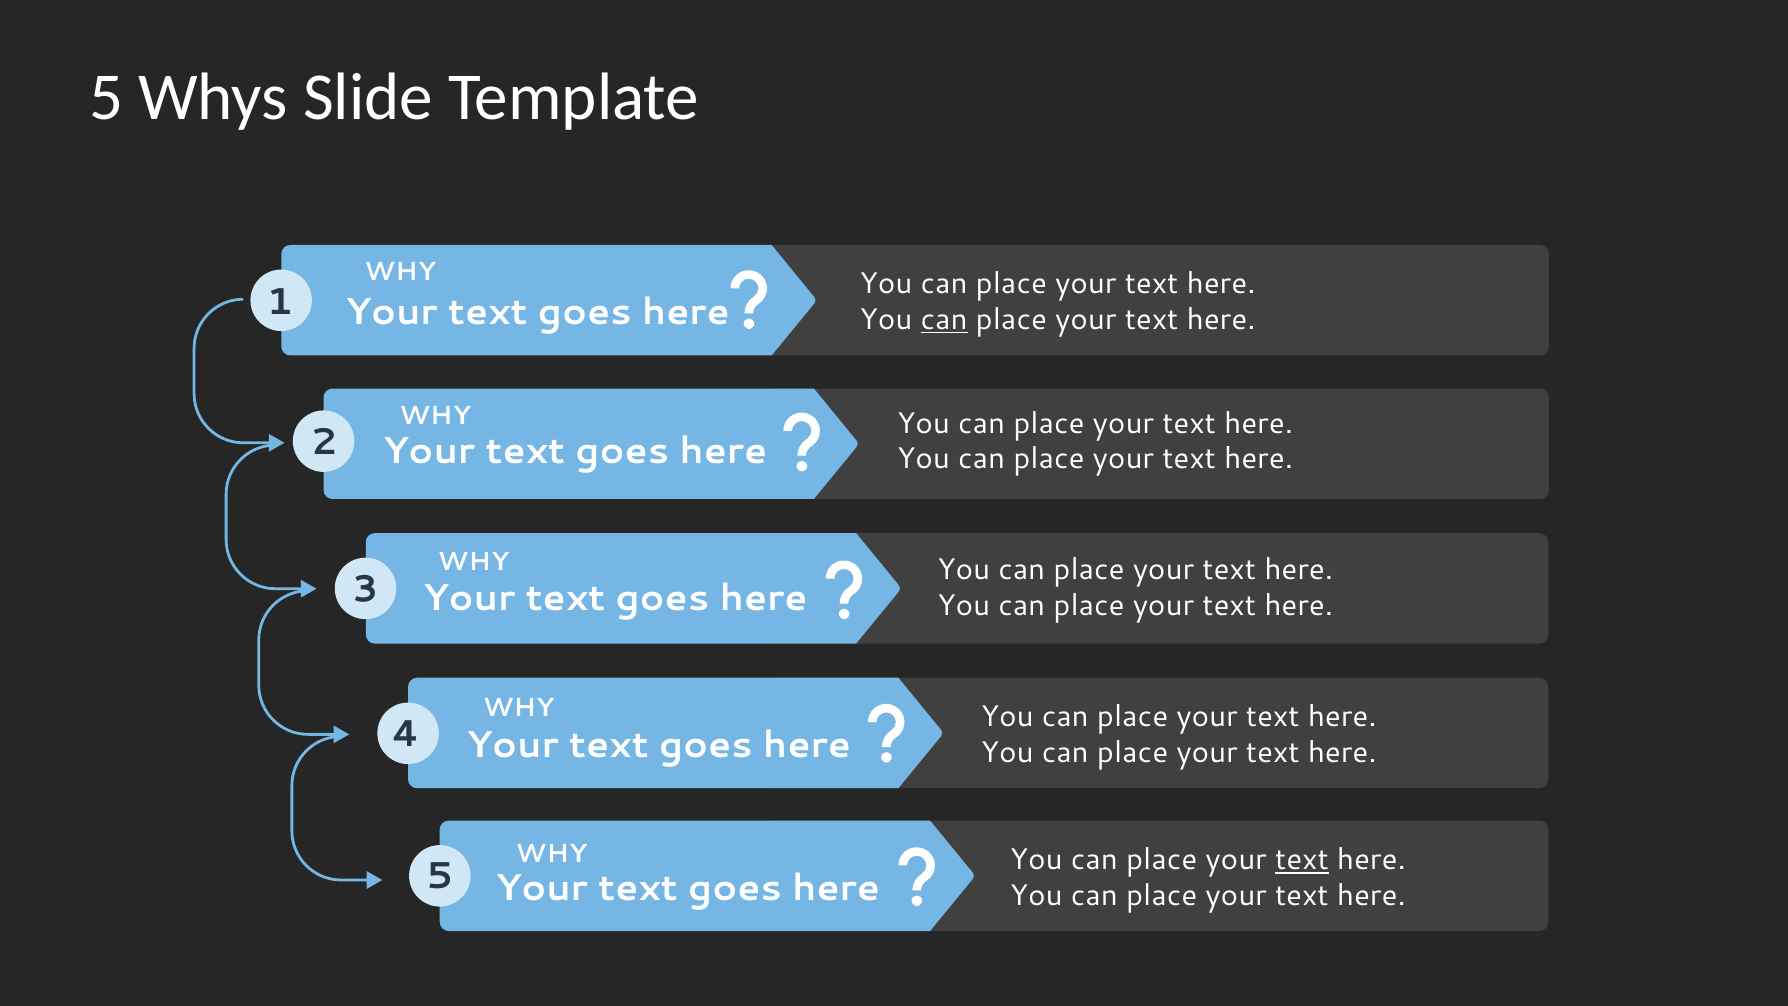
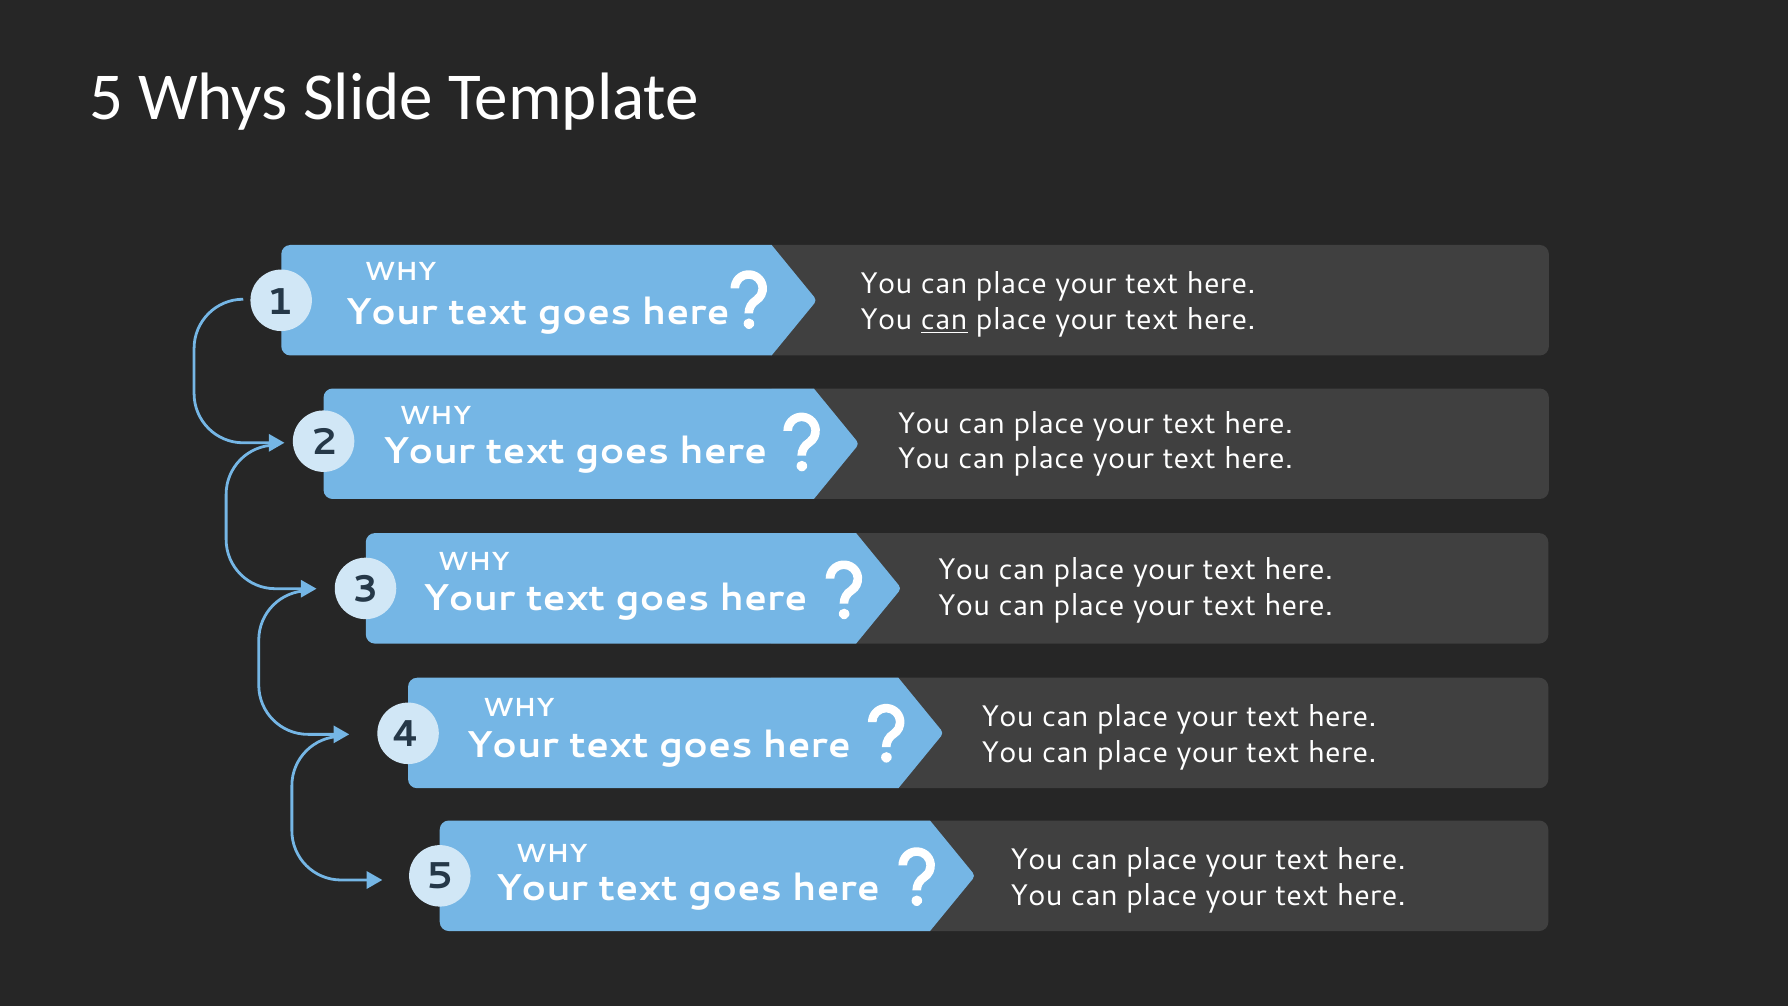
text underline: present -> none (1302, 860)
